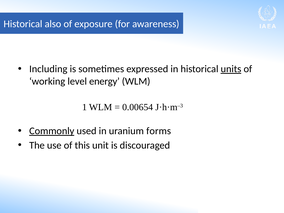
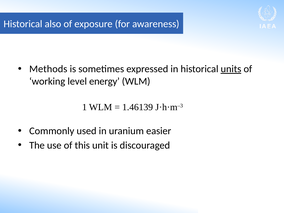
Including: Including -> Methods (48, 69)
0.00654: 0.00654 -> 1.46139 (138, 107)
Commonly underline: present -> none (52, 131)
forms: forms -> easier (159, 131)
